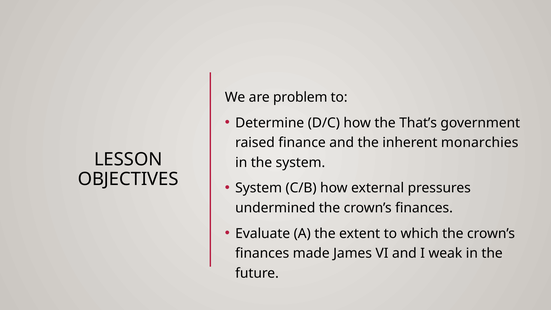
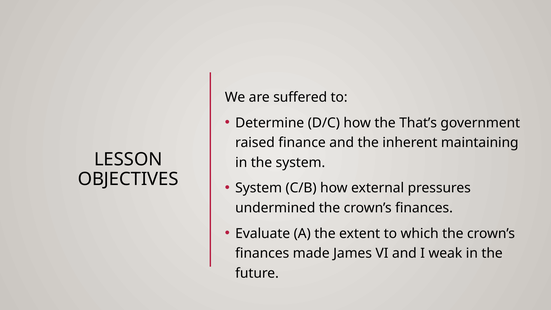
problem: problem -> suffered (300, 97)
monarchies: monarchies -> maintaining (480, 143)
